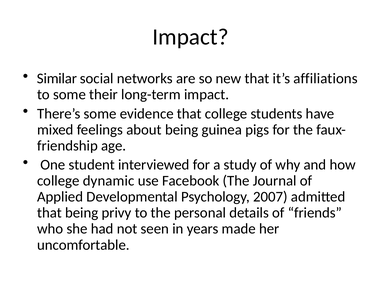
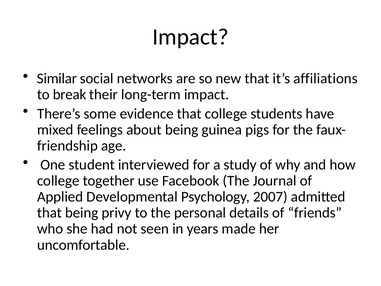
to some: some -> break (70, 95)
dynamic: dynamic -> together (109, 181)
